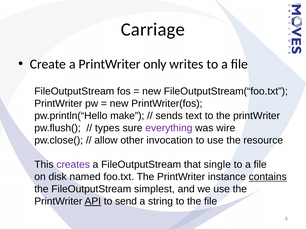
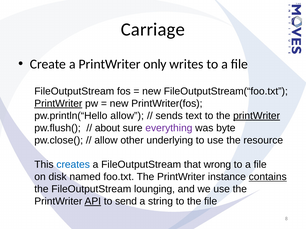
PrintWriter underline: none -> present (58, 104)
pw.println(“Hello make: make -> allow (127, 116)
printWriter underline: none -> present (257, 116)
types: types -> about (107, 128)
wire: wire -> byte (226, 128)
invocation: invocation -> underlying (170, 140)
creates colour: purple -> blue (73, 165)
single: single -> wrong (217, 165)
simplest: simplest -> lounging (155, 189)
